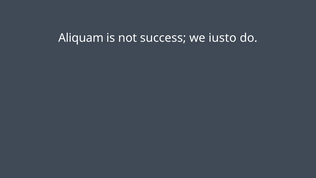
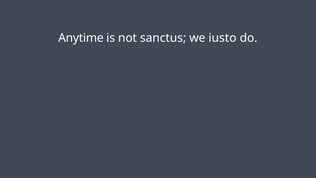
Aliquam: Aliquam -> Anytime (81, 38)
success: success -> sanctus (163, 38)
